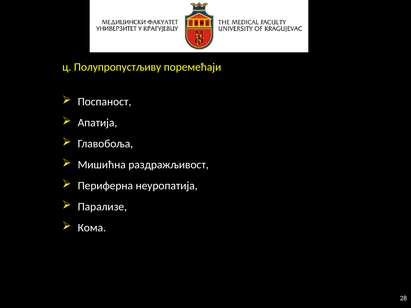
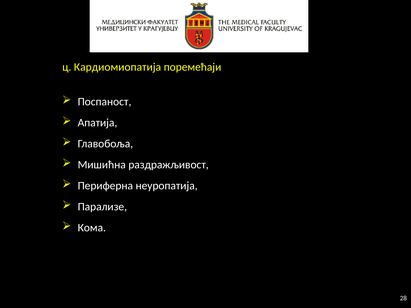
Полупропустљиву: Полупропустљиву -> Кардиомиопатија (118, 67)
